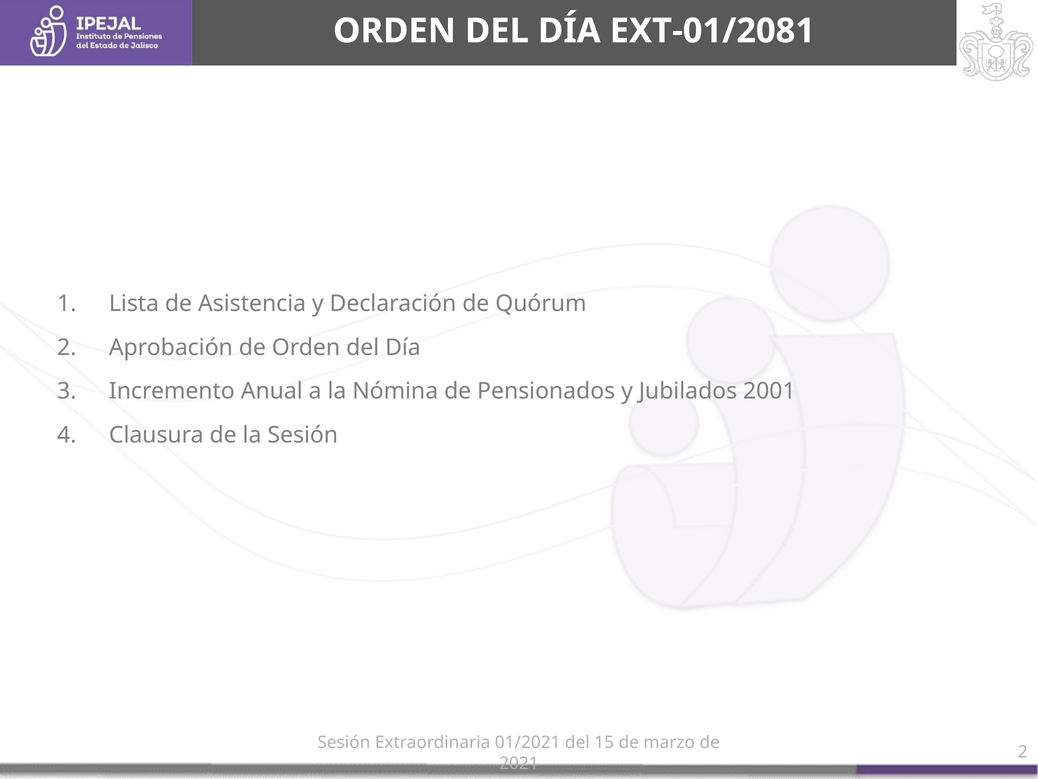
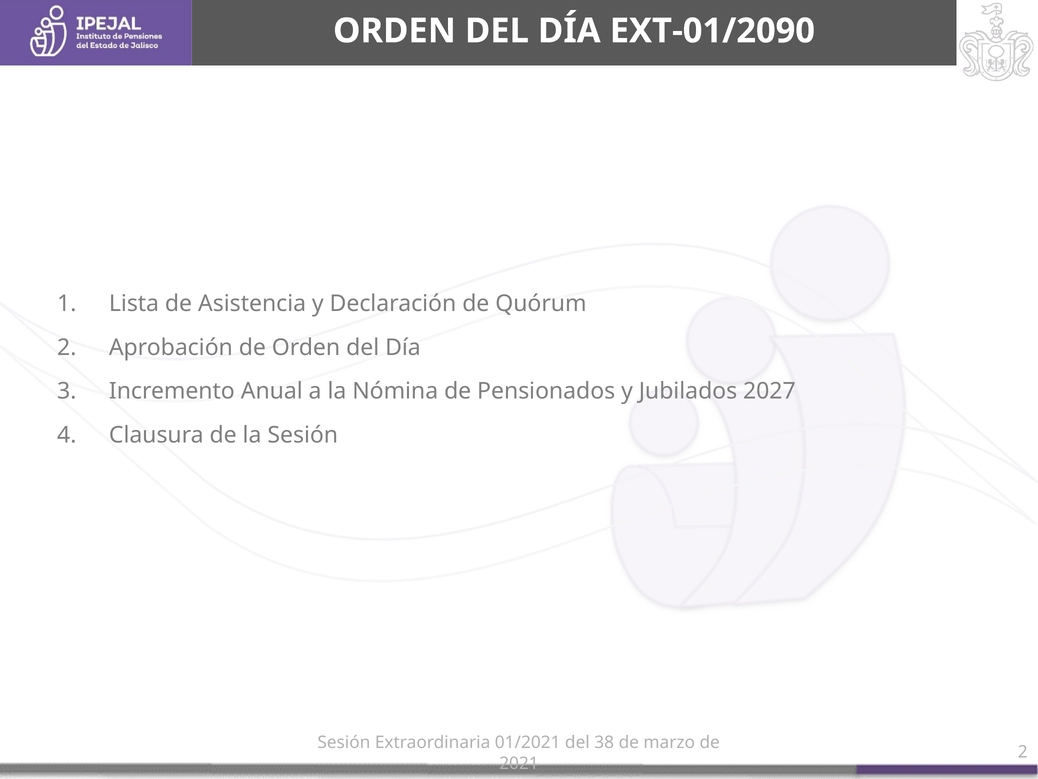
EXT-01/2081: EXT-01/2081 -> EXT-01/2090 (712, 31)
2001: 2001 -> 2027 (769, 391)
15: 15 -> 38 (604, 742)
